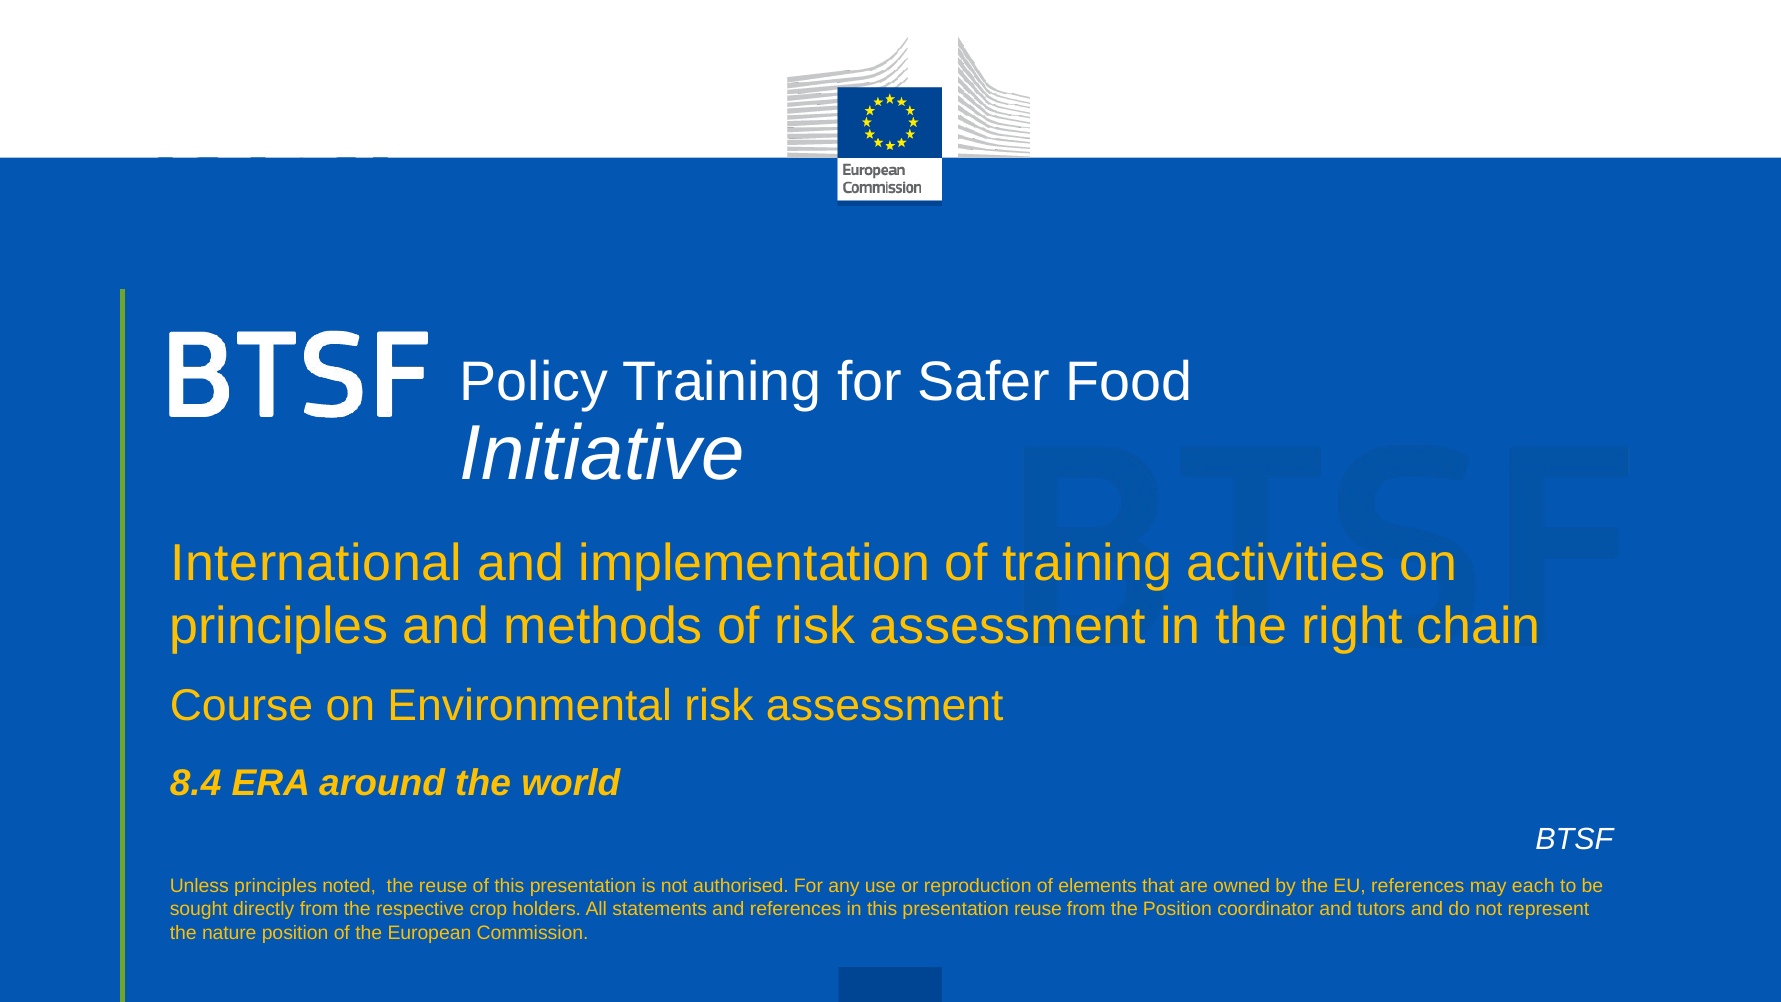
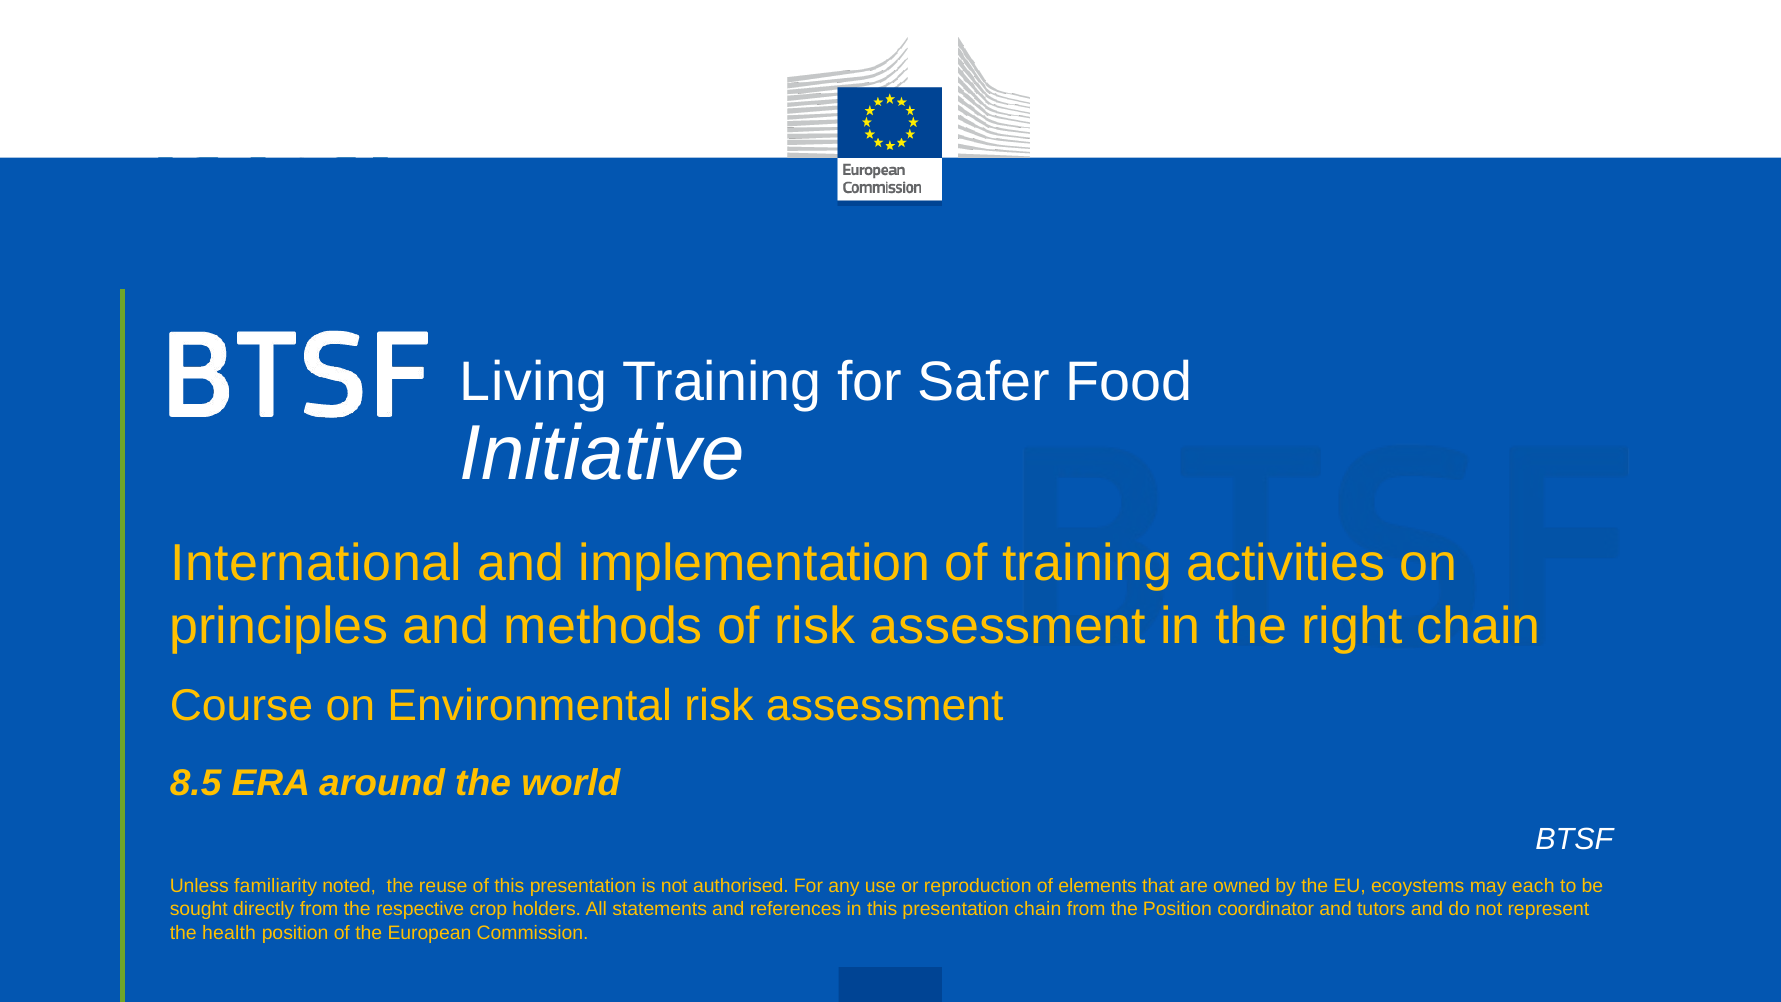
Policy: Policy -> Living (534, 382)
8.4: 8.4 -> 8.5 (196, 783)
Unless principles: principles -> familiarity (276, 886)
EU references: references -> ecoystems (1418, 886)
presentation reuse: reuse -> chain (1038, 909)
nature: nature -> health (229, 932)
